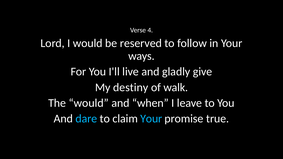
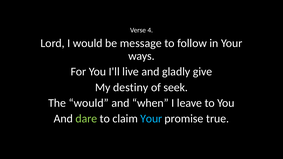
reserved: reserved -> message (141, 43)
walk: walk -> seek (176, 87)
dare colour: light blue -> light green (86, 119)
